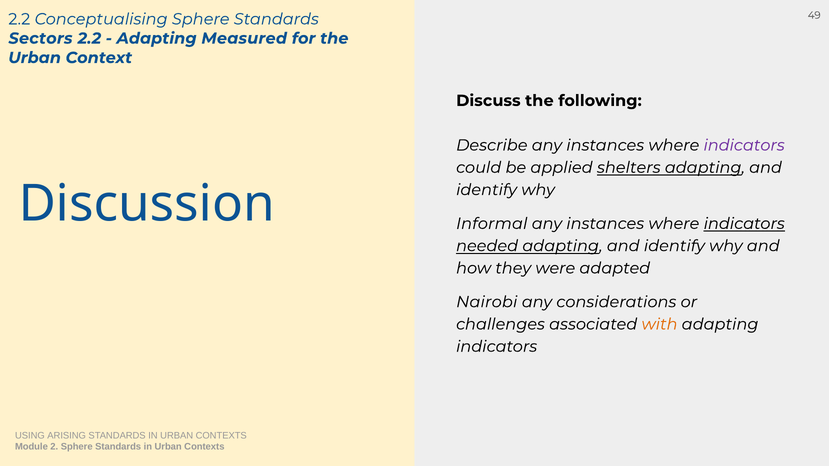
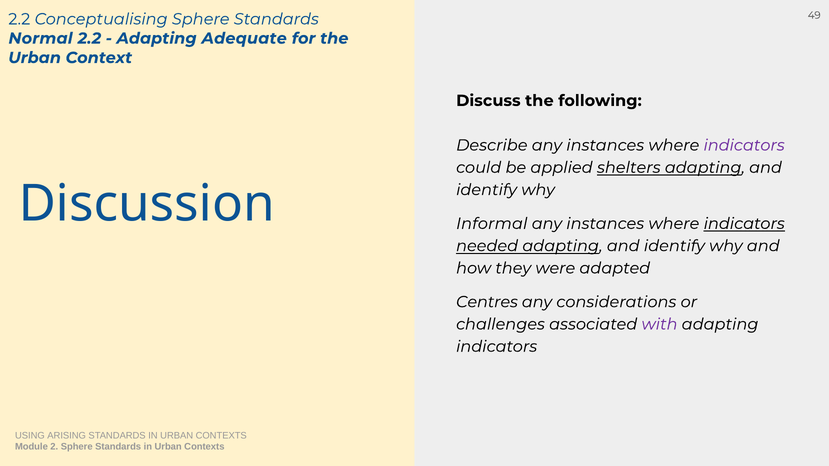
Sectors: Sectors -> Normal (41, 38)
Measured: Measured -> Adequate (244, 38)
Nairobi: Nairobi -> Centres (487, 302)
with colour: orange -> purple (660, 324)
